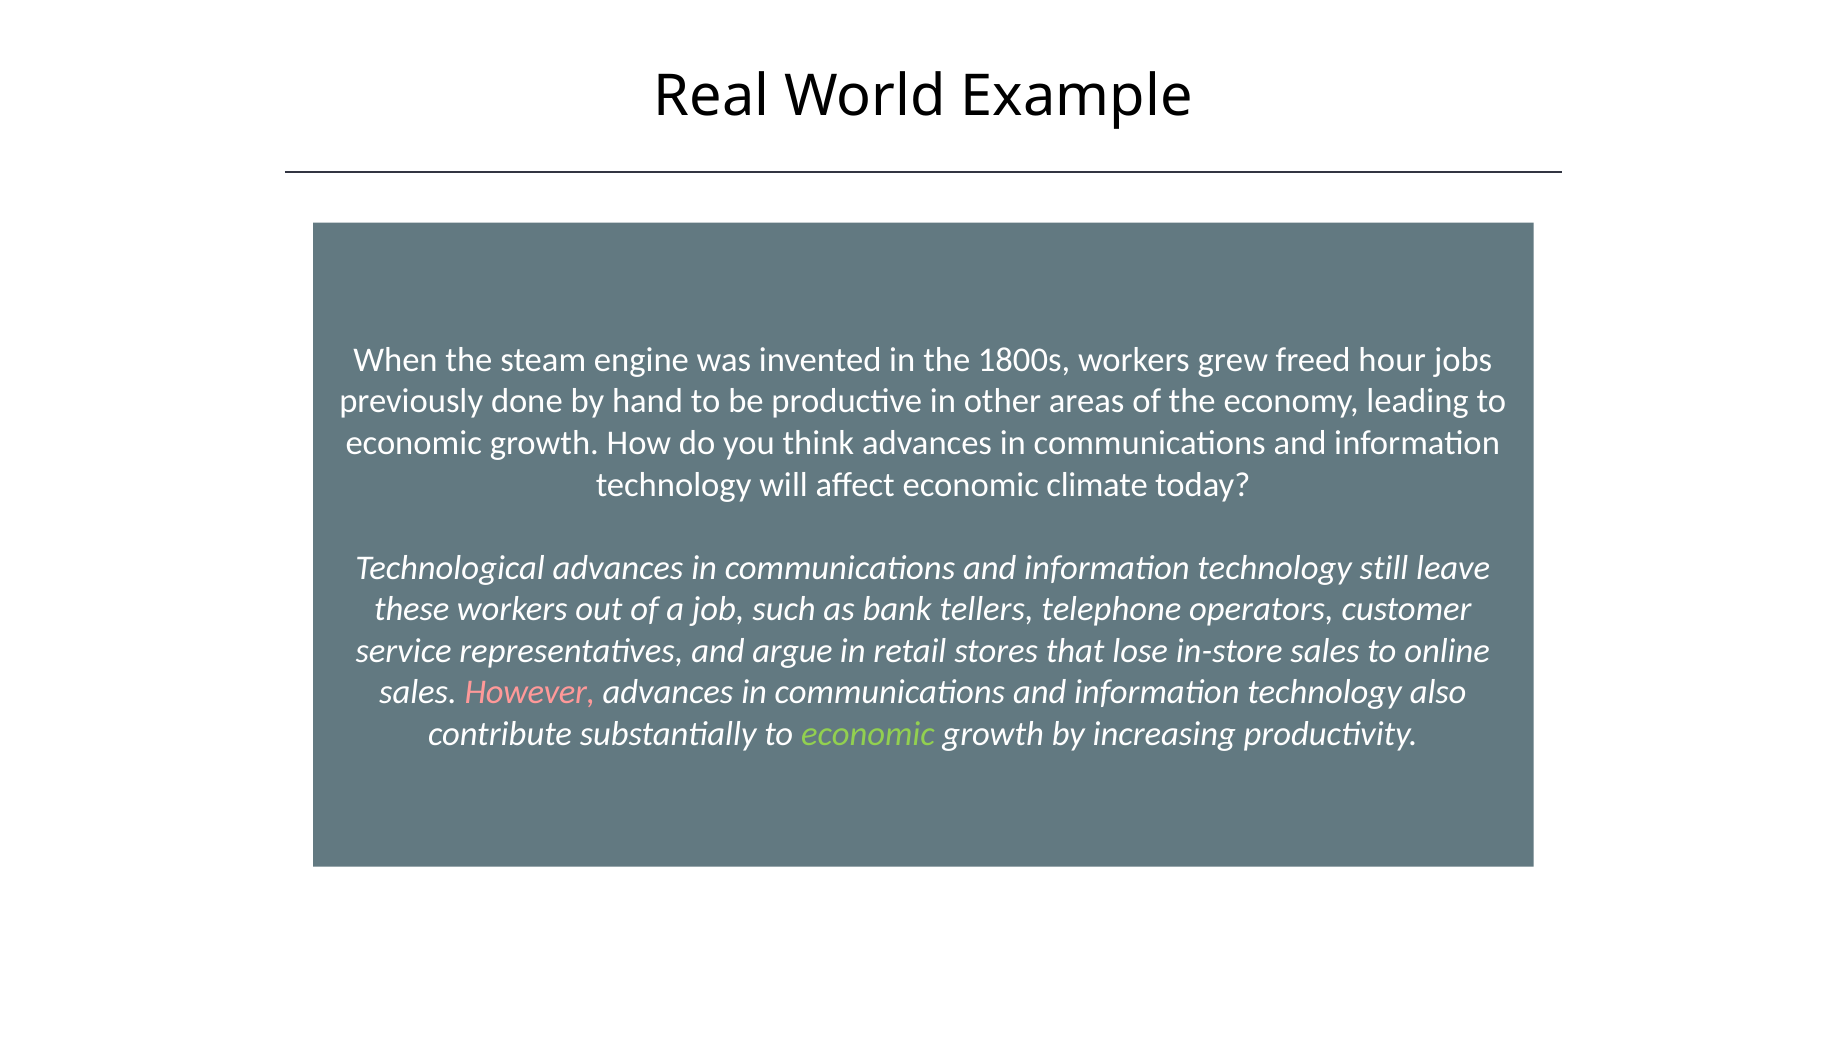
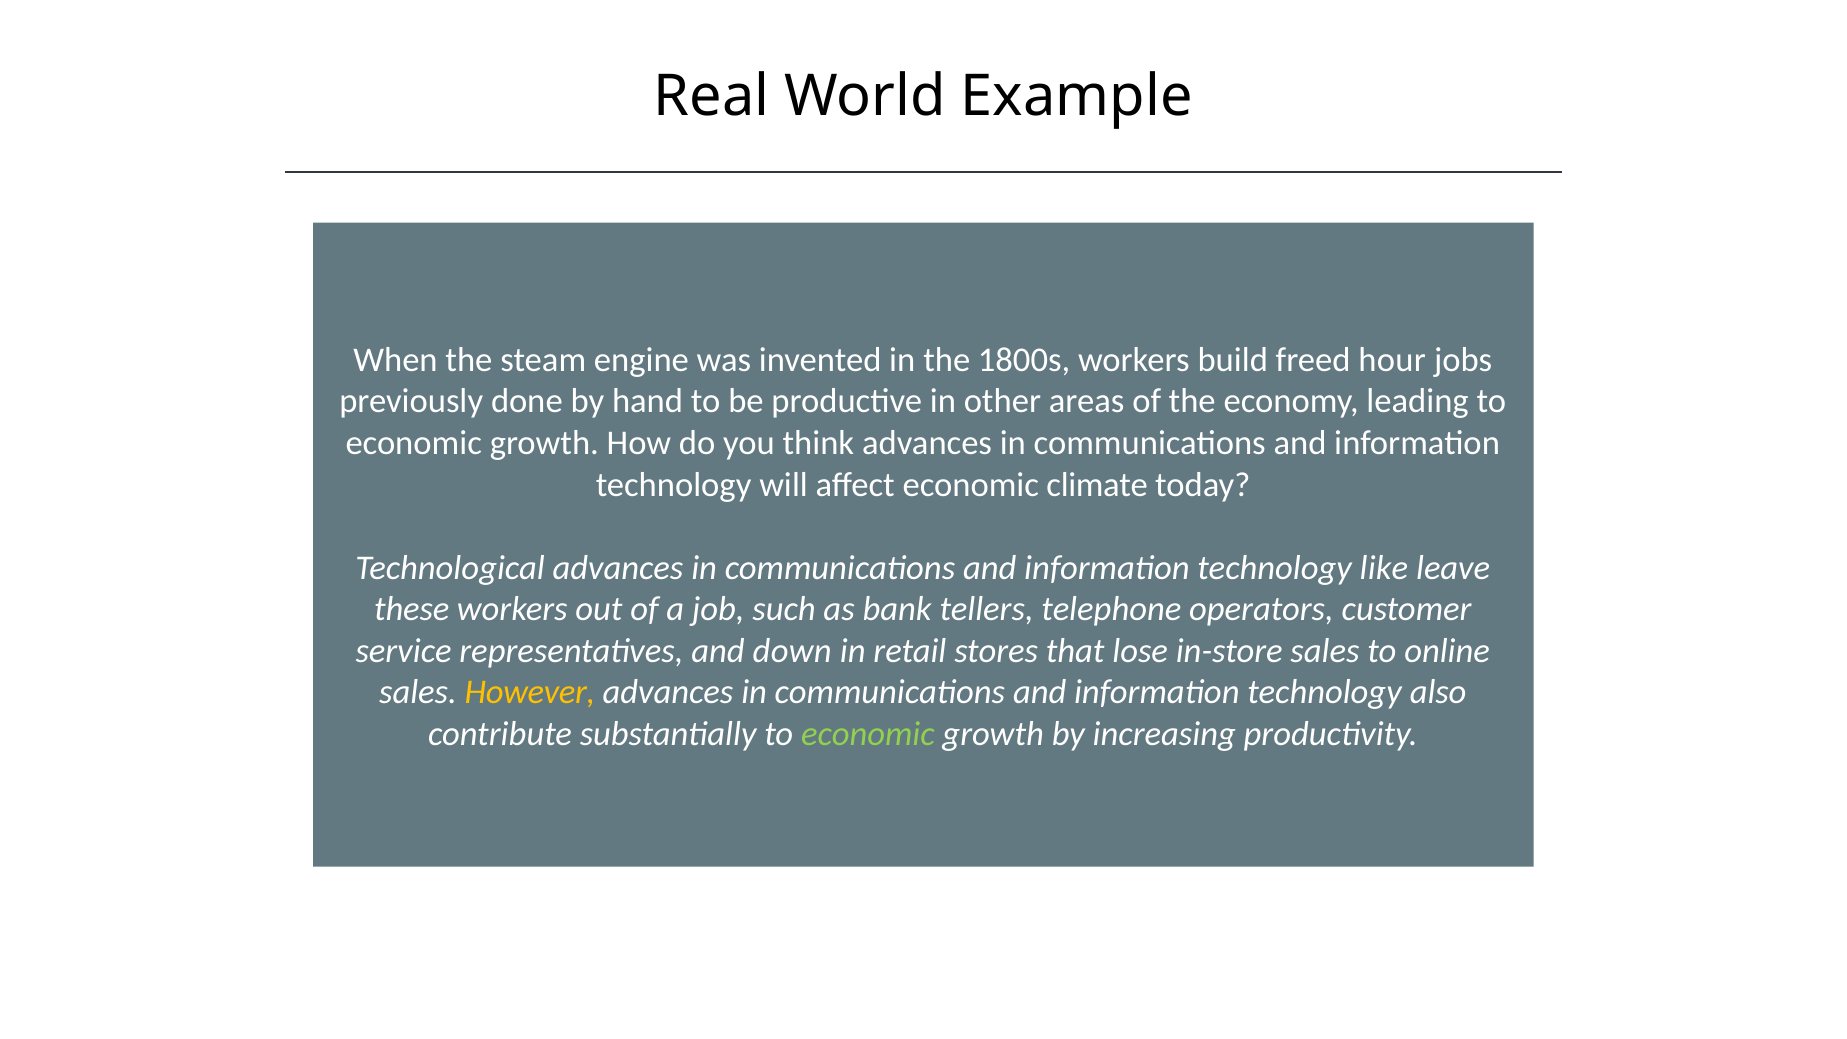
grew: grew -> build (1233, 360)
still: still -> like (1384, 568)
argue: argue -> down (792, 651)
However colour: pink -> yellow (530, 692)
